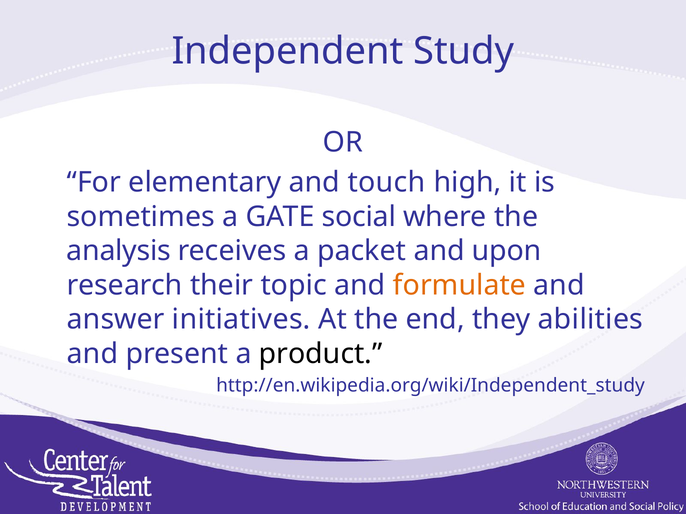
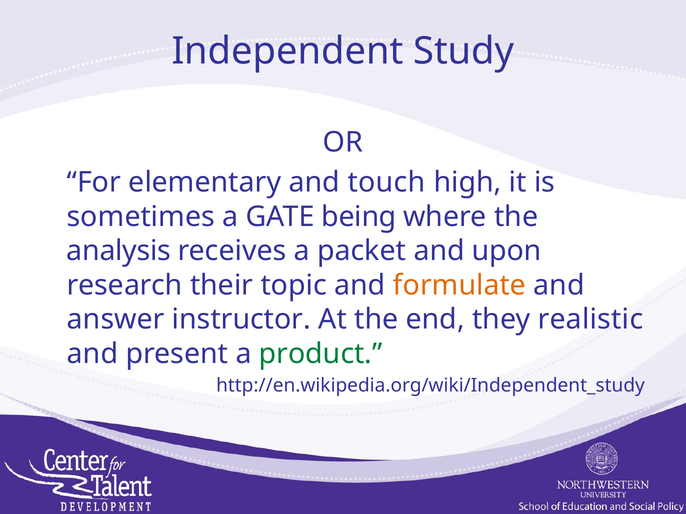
social: social -> being (359, 217)
initiatives: initiatives -> instructor (241, 320)
abilities: abilities -> realistic (590, 320)
product colour: black -> green (321, 354)
